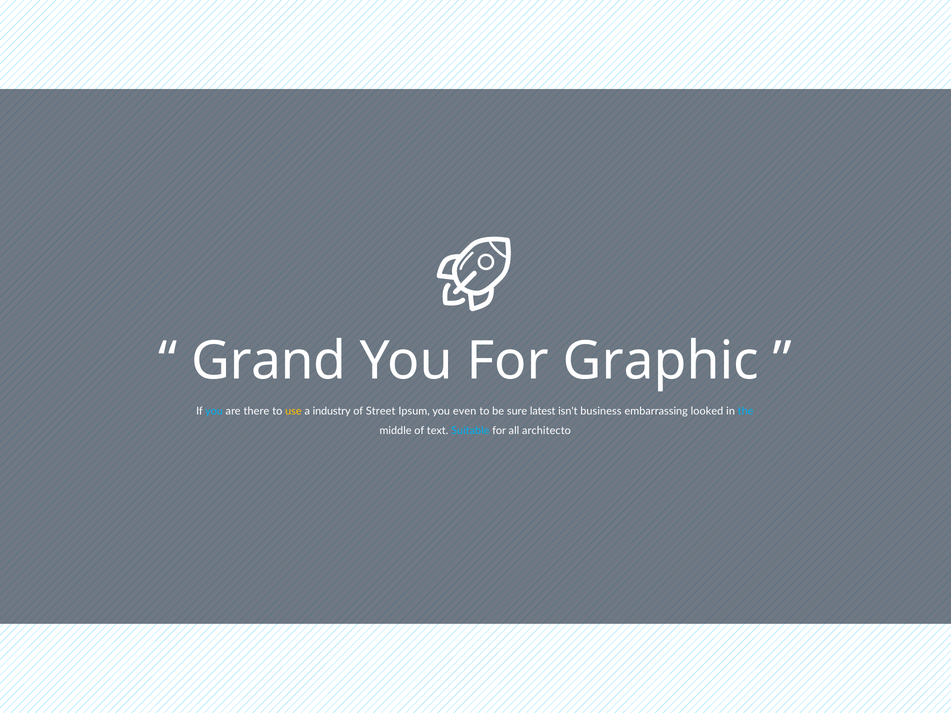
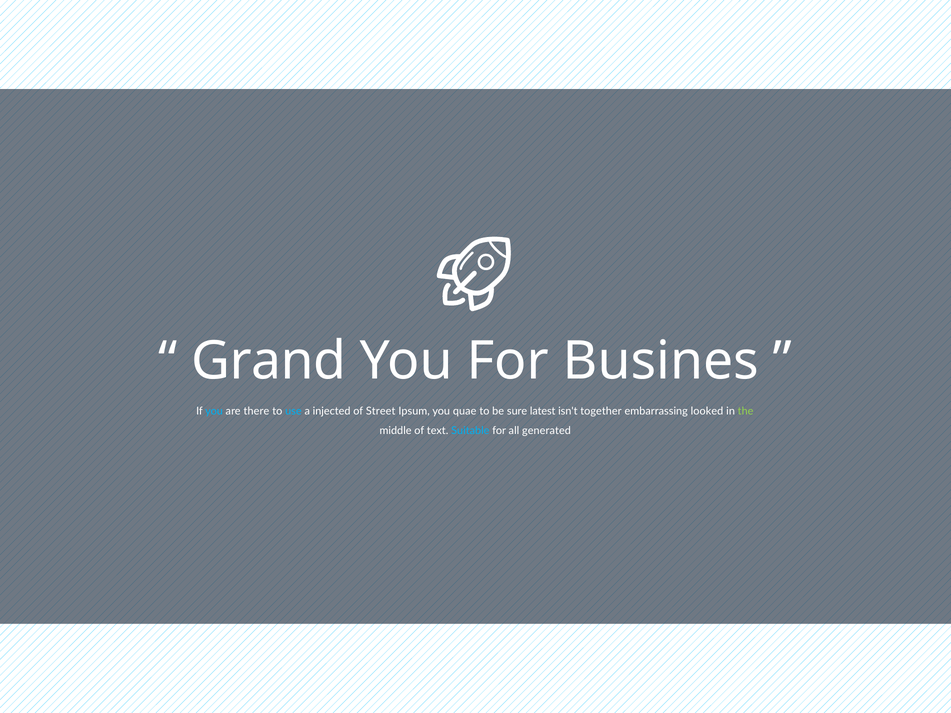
Graphic: Graphic -> Busines (661, 361)
use colour: yellow -> light blue (293, 411)
industry: industry -> injected (332, 411)
even: even -> quae (465, 411)
business: business -> together (601, 411)
the colour: light blue -> light green (746, 411)
architecto: architecto -> generated (546, 431)
